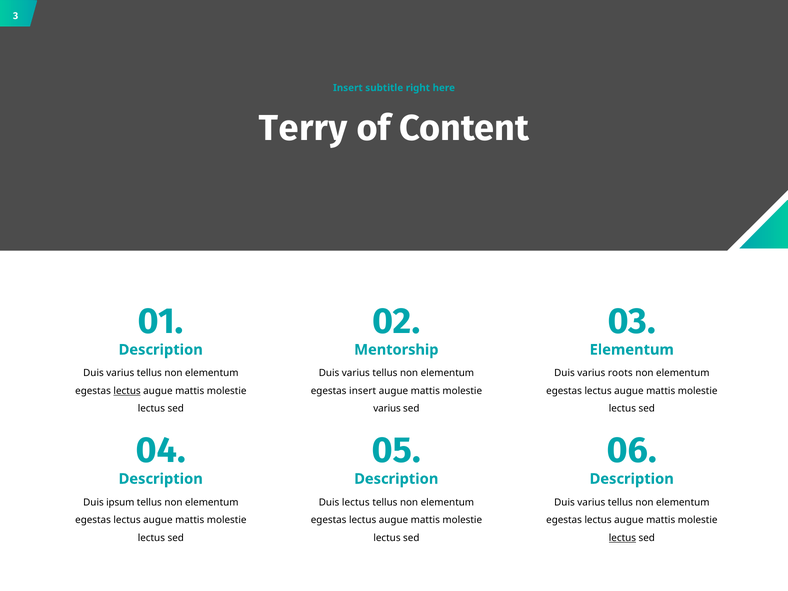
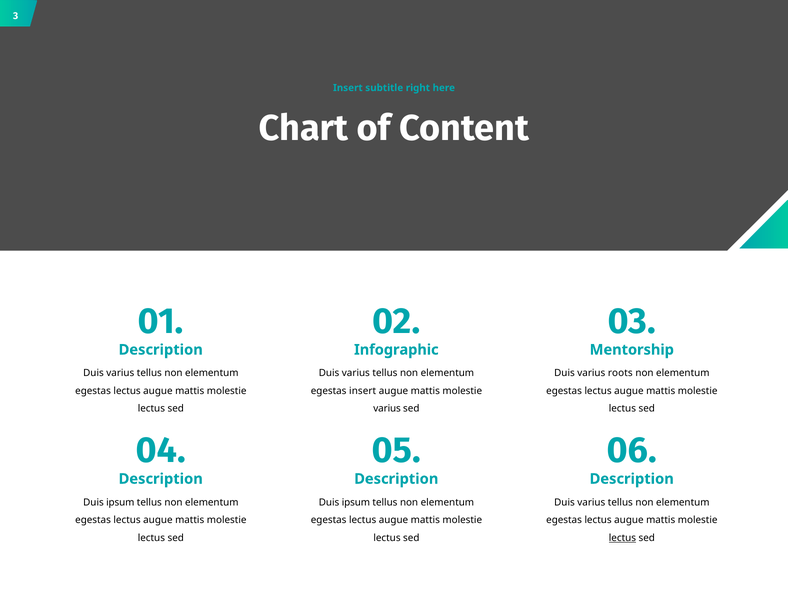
Terry: Terry -> Chart (303, 128)
Mentorship: Mentorship -> Infographic (396, 350)
Elementum: Elementum -> Mentorship (632, 350)
lectus underline: present -> none (127, 391)
lectus: lectus -> ipsum (356, 502)
